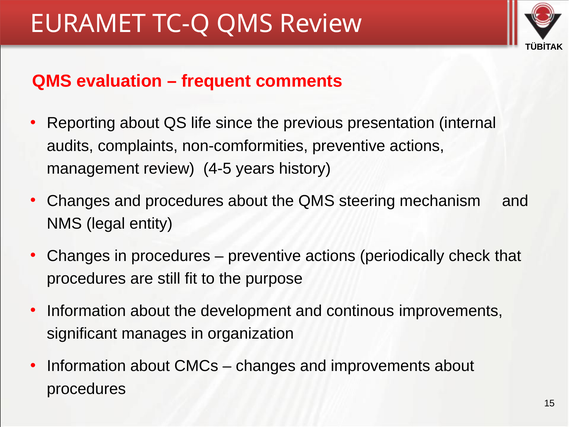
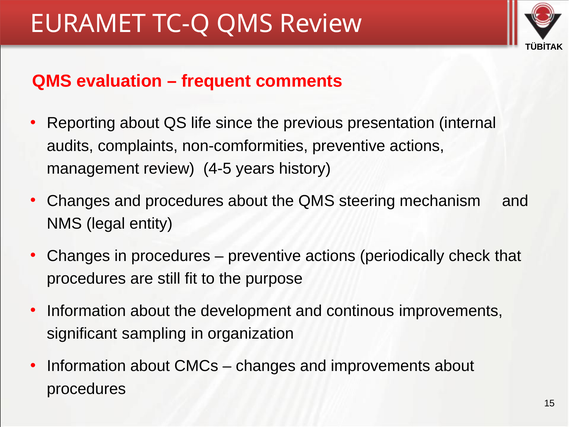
manages: manages -> sampling (154, 334)
